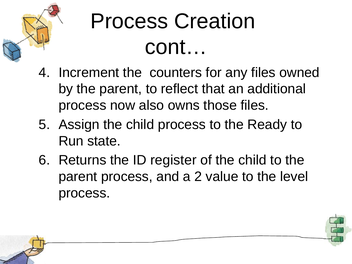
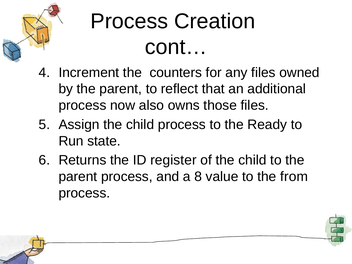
2: 2 -> 8 (198, 177)
level: level -> from (294, 177)
